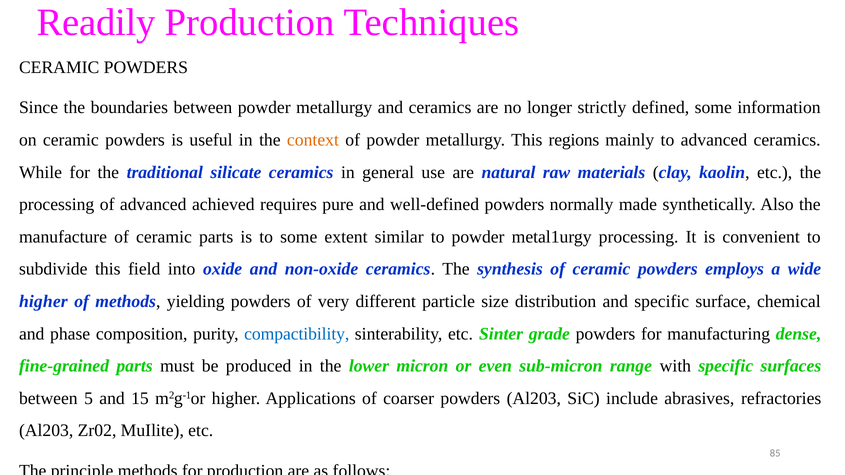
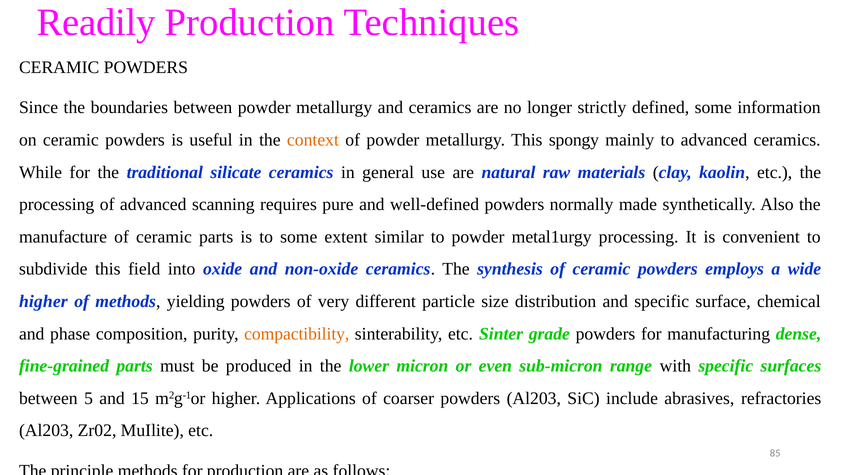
regions: regions -> spongy (574, 140)
achieved: achieved -> scanning (223, 205)
compactibility colour: blue -> orange (297, 334)
